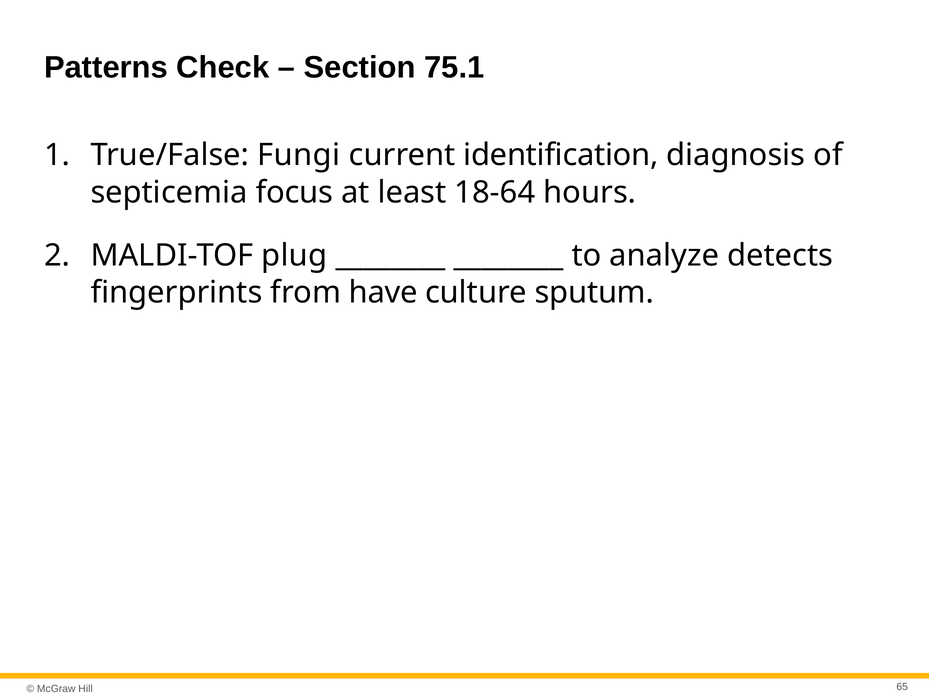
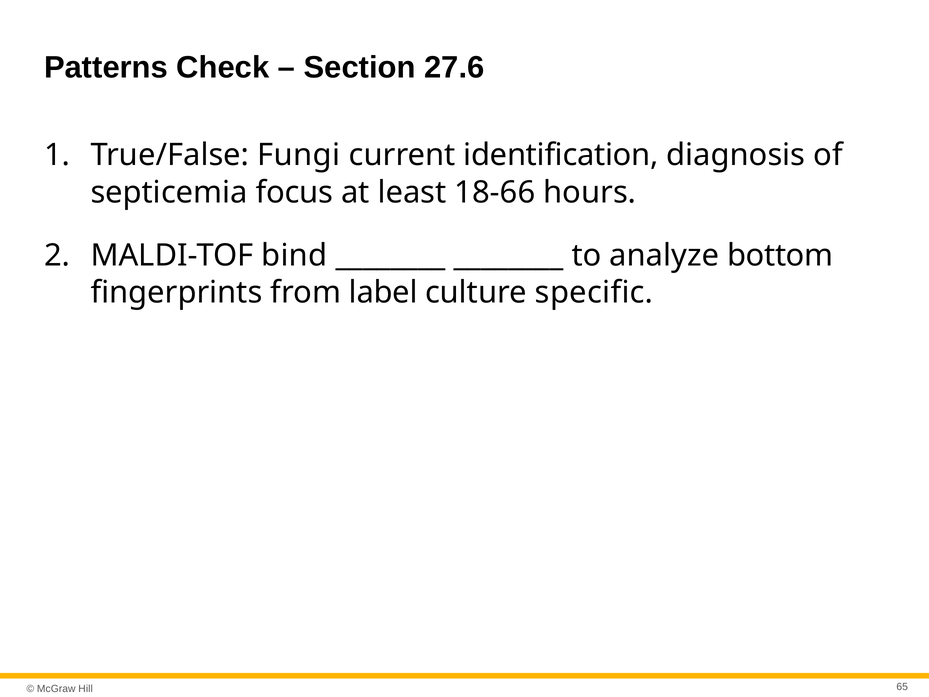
75.1: 75.1 -> 27.6 (454, 68)
18-64: 18-64 -> 18-66 (495, 192)
plug: plug -> bind (294, 255)
detects: detects -> bottom (780, 255)
have: have -> label (383, 292)
sputum: sputum -> specific (594, 292)
